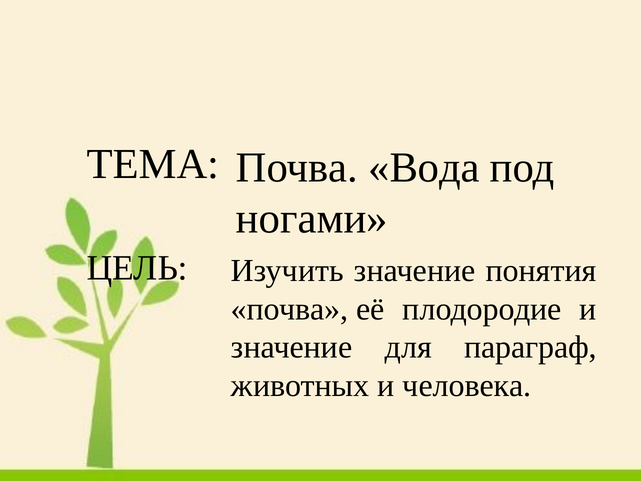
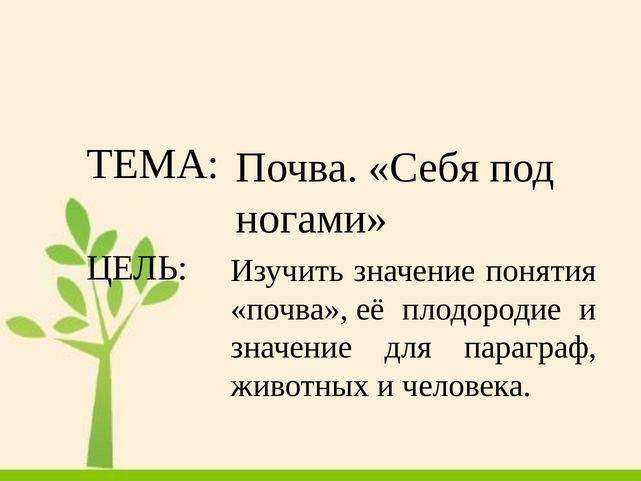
Вода: Вода -> Себя (424, 167)
